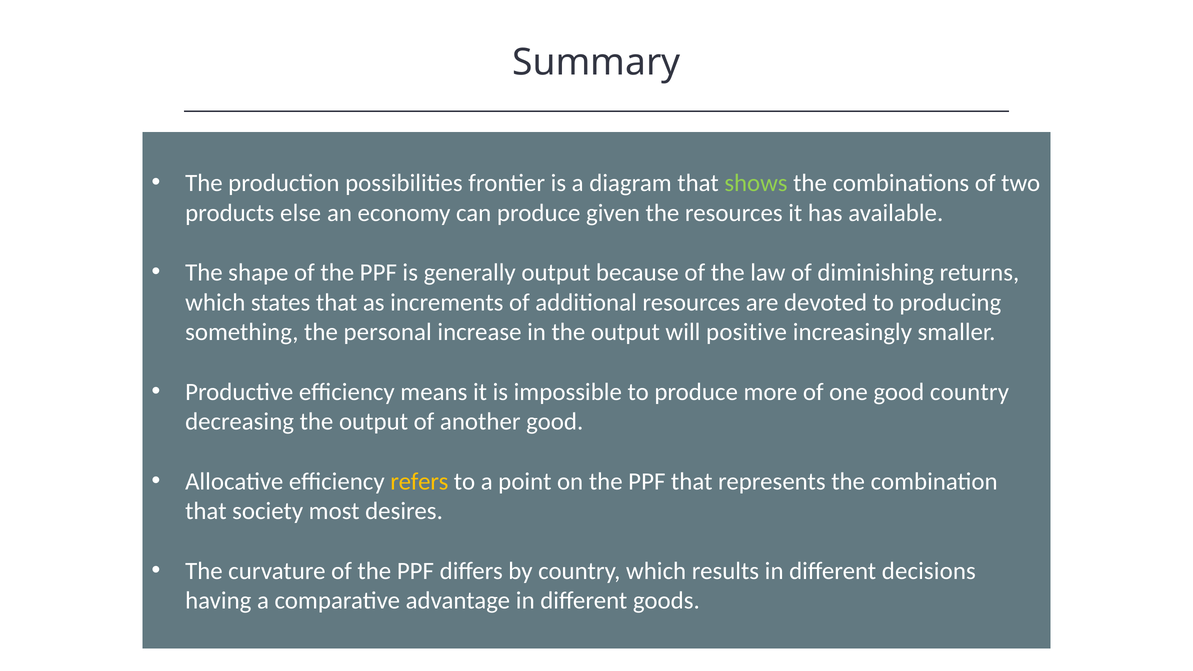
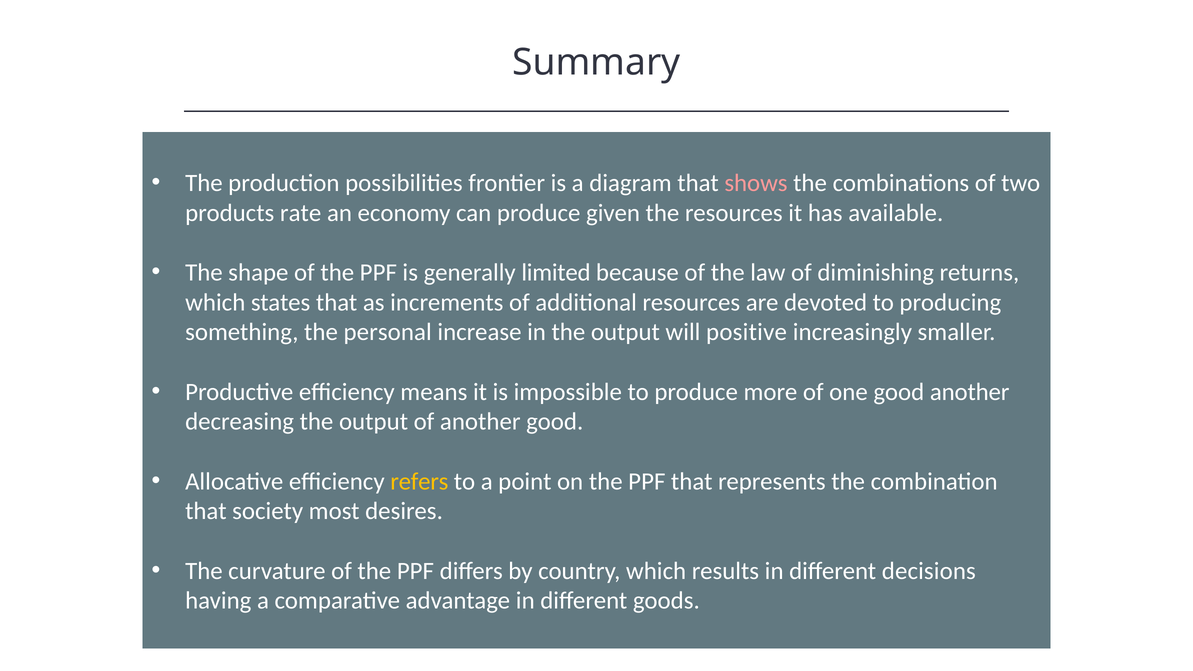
shows colour: light green -> pink (756, 183)
else: else -> rate (301, 213)
generally output: output -> limited (556, 273)
good country: country -> another (970, 392)
